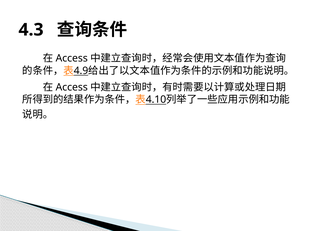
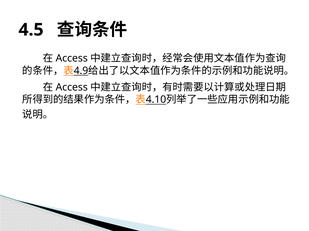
4.3: 4.3 -> 4.5 (31, 30)
